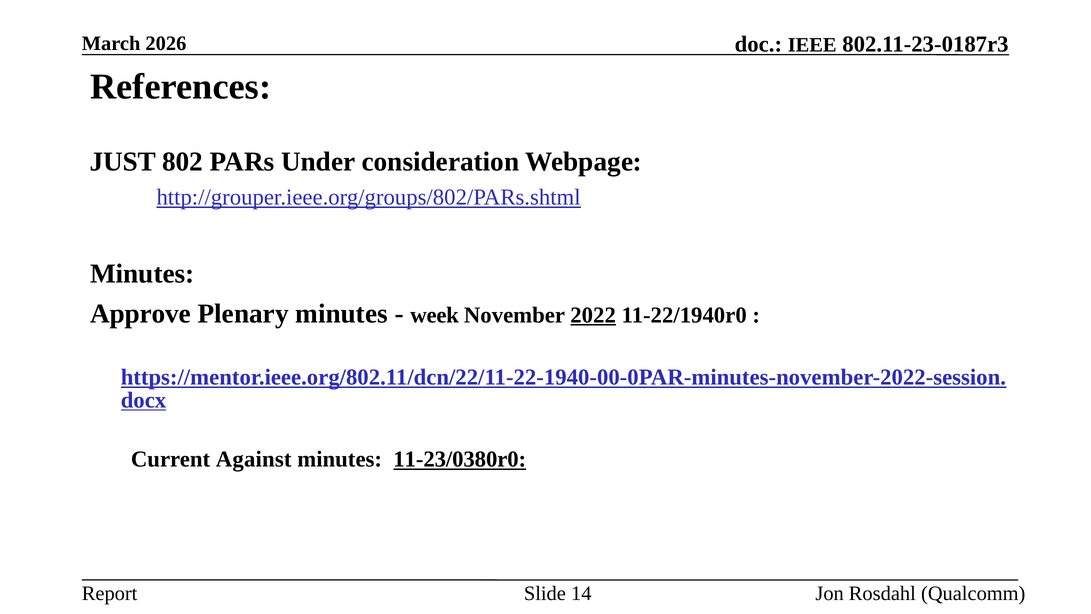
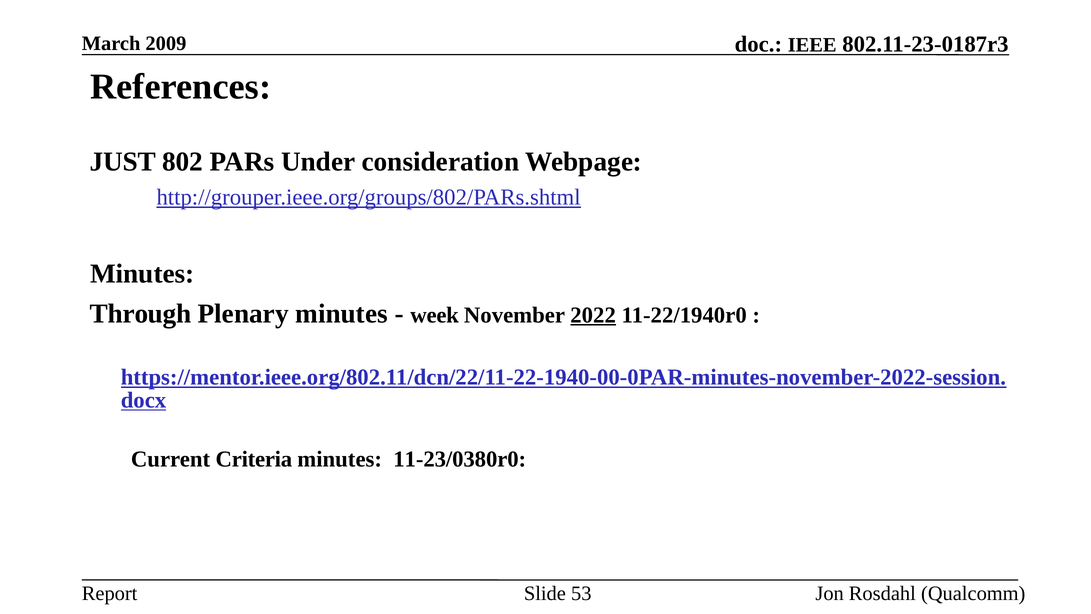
2026: 2026 -> 2009 (166, 43)
Approve: Approve -> Through (141, 313)
Against: Against -> Criteria (254, 459)
11-23/0380r0 underline: present -> none (460, 459)
14: 14 -> 53 (581, 593)
